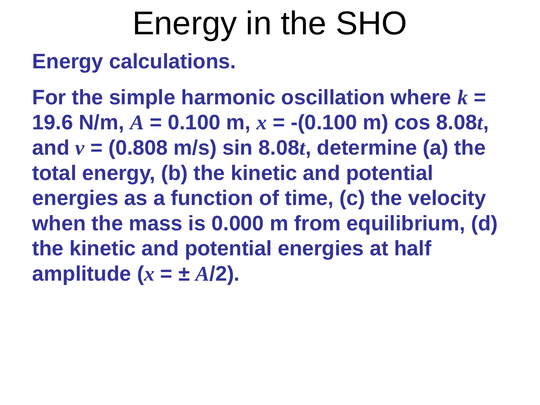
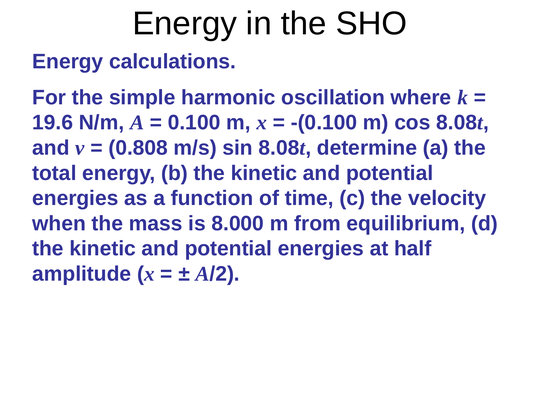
0.000: 0.000 -> 8.000 (238, 224)
